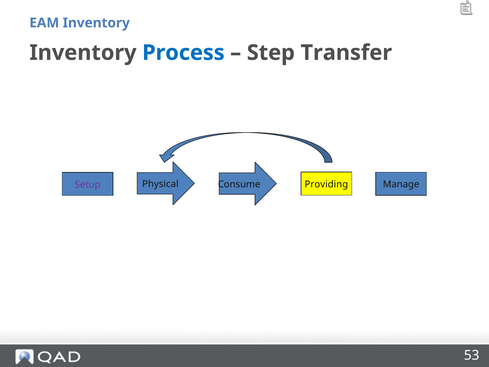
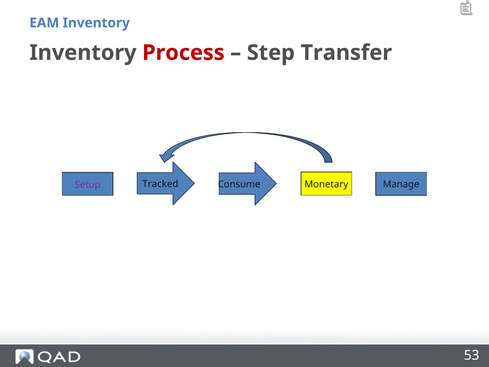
Process colour: blue -> red (183, 53)
Physical: Physical -> Tracked (160, 184)
Providing: Providing -> Monetary (326, 184)
